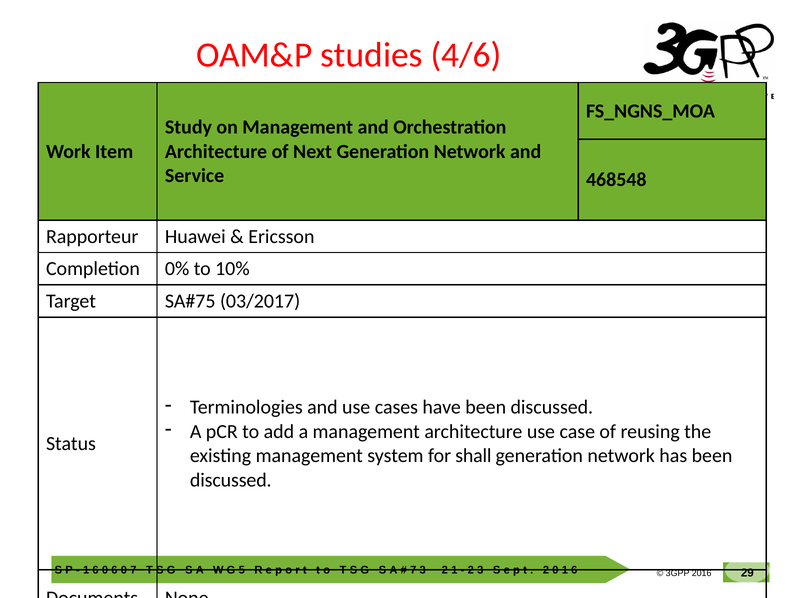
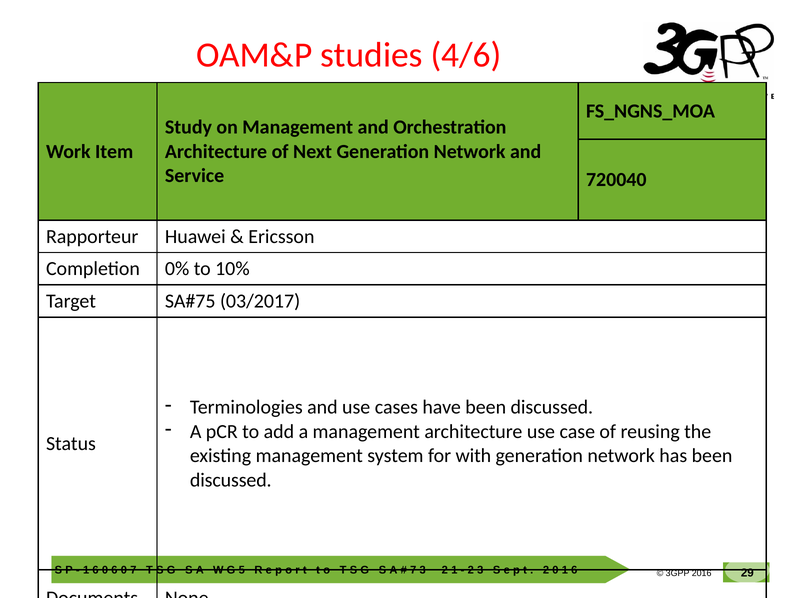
468548: 468548 -> 720040 (616, 180)
shall: shall -> with (473, 456)
